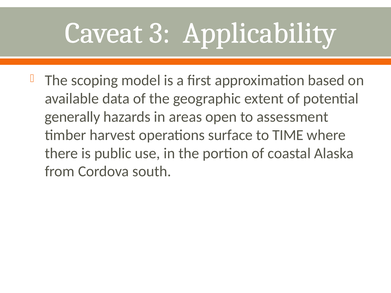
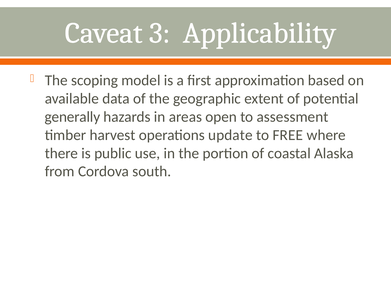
surface: surface -> update (230, 135)
TIME: TIME -> FREE (288, 135)
